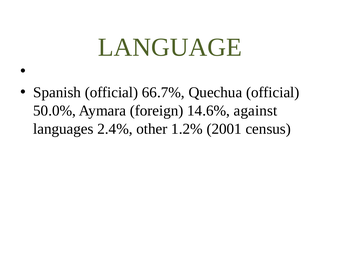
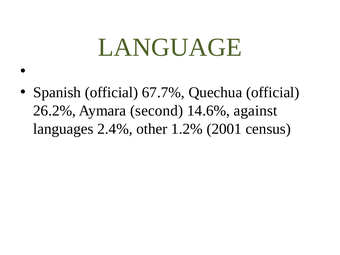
66.7%: 66.7% -> 67.7% (163, 92)
50.0%: 50.0% -> 26.2% (55, 111)
foreign: foreign -> second (157, 111)
